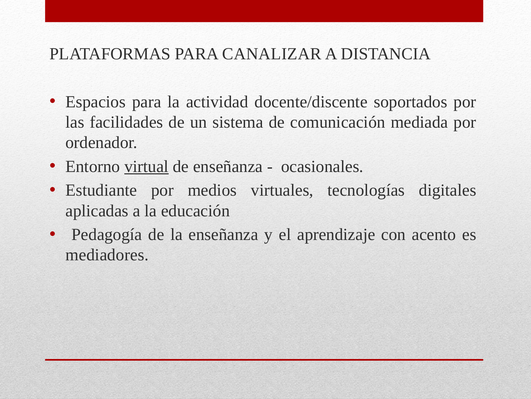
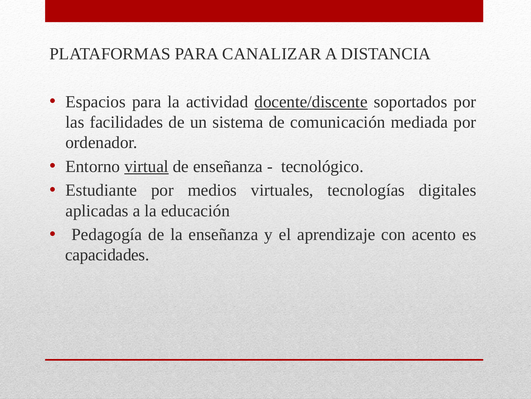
docente/discente underline: none -> present (311, 102)
ocasionales: ocasionales -> tecnológico (322, 166)
mediadores: mediadores -> capacidades (107, 255)
